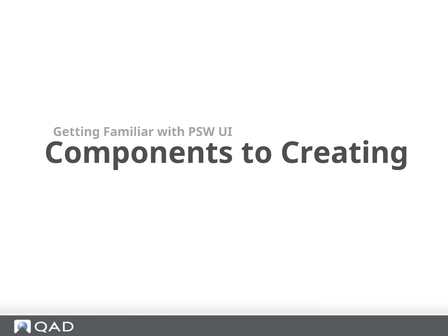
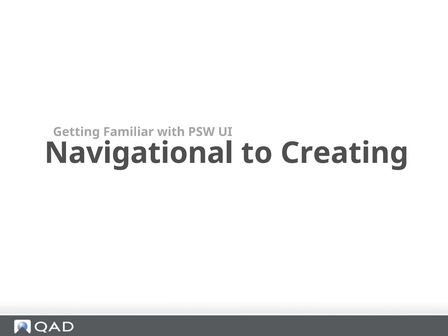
Components: Components -> Navigational (139, 153)
